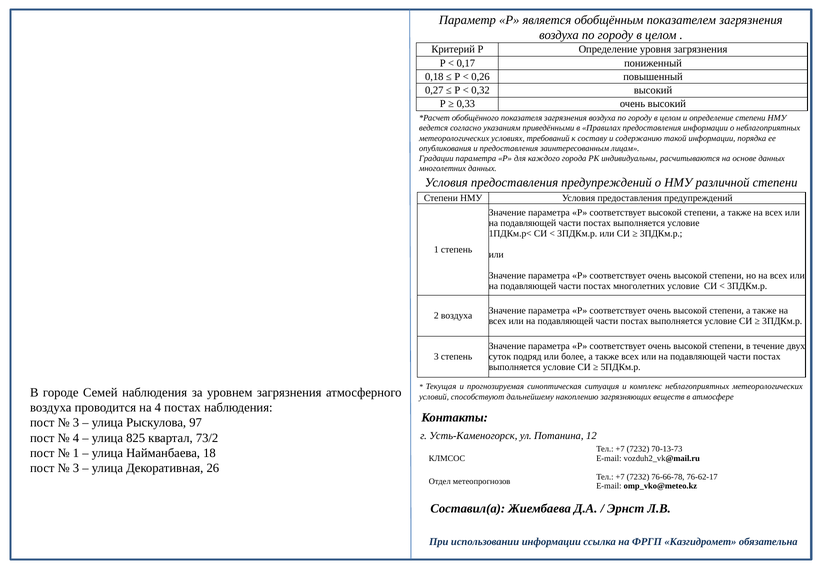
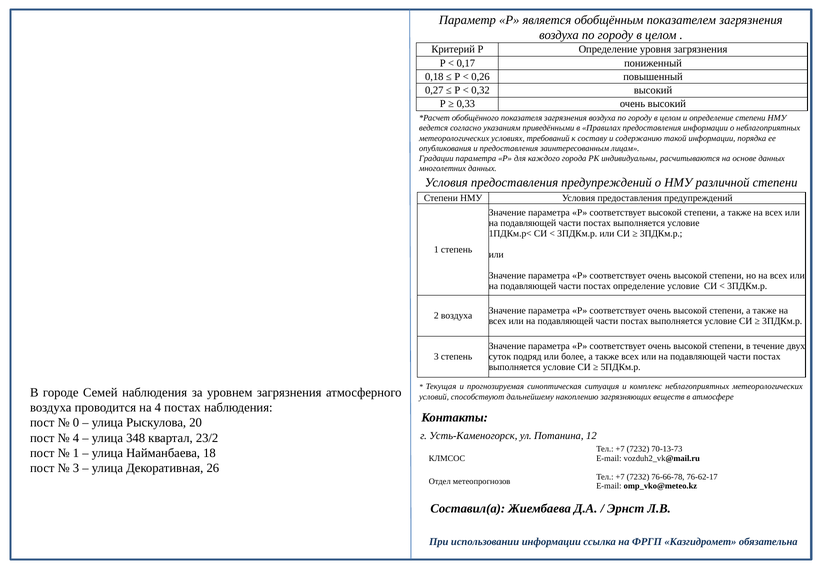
постах многолетних: многолетних -> определение (639, 286)
3: 3 -> 0 (76, 423)
97: 97 -> 20 (196, 423)
825: 825 -> 348 (136, 438)
73/2: 73/2 -> 23/2 (207, 438)
